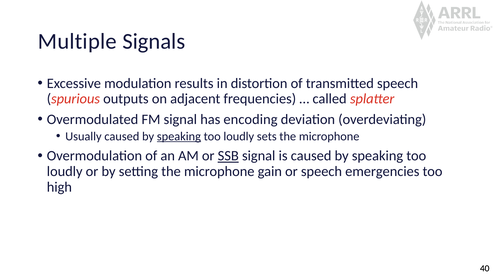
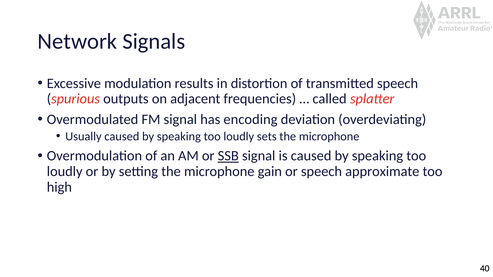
Multiple: Multiple -> Network (77, 41)
speaking underline: present -> none (179, 137)
emergencies: emergencies -> approximate (382, 172)
